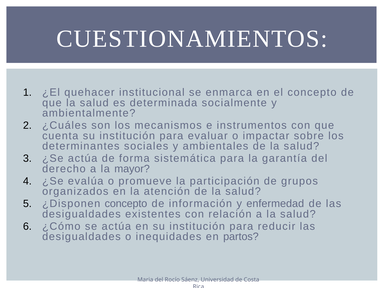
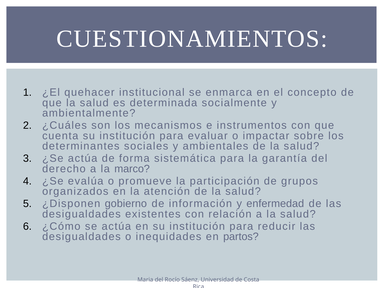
mayor: mayor -> marco (132, 169)
¿Disponen concepto: concepto -> gobierno (126, 204)
